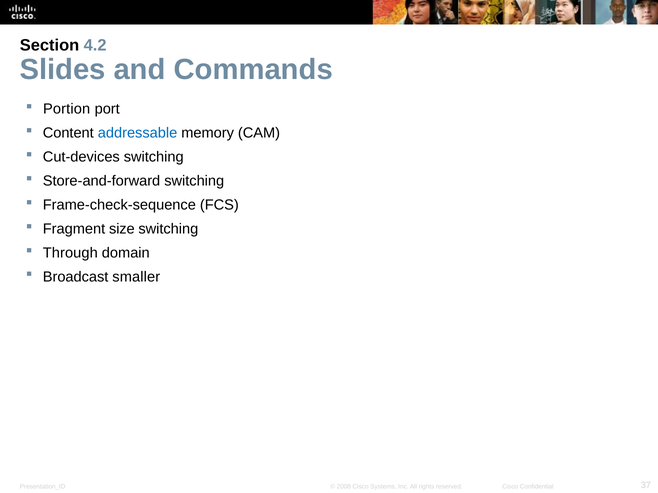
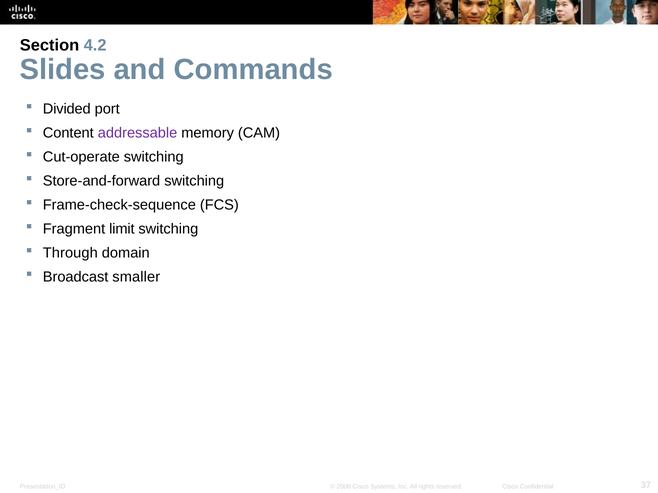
Portion: Portion -> Divided (67, 109)
addressable colour: blue -> purple (138, 133)
Cut-devices: Cut-devices -> Cut-operate (81, 157)
size: size -> limit (122, 229)
